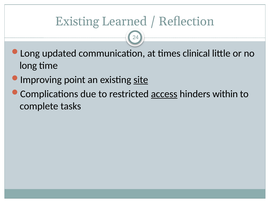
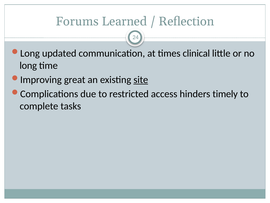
Existing: Existing -> Forums (77, 21)
point: point -> great (75, 80)
access underline: present -> none (164, 94)
within: within -> timely (225, 94)
